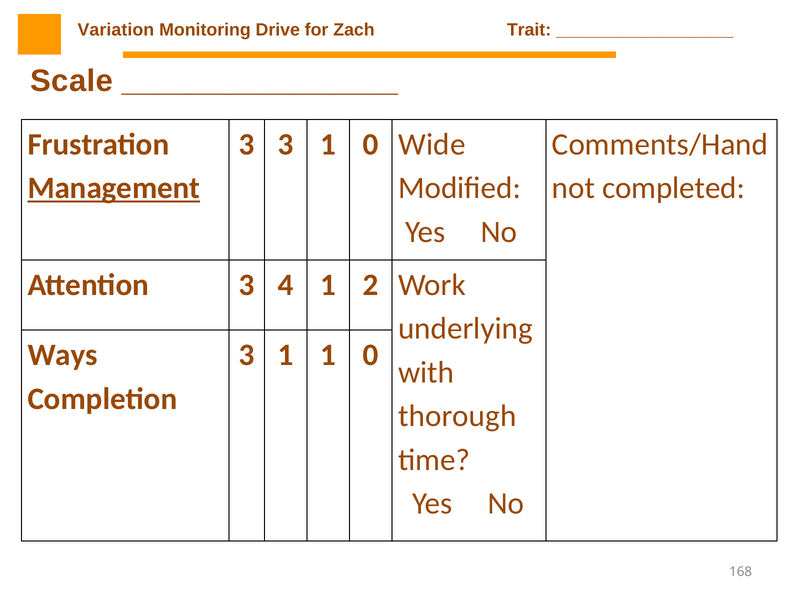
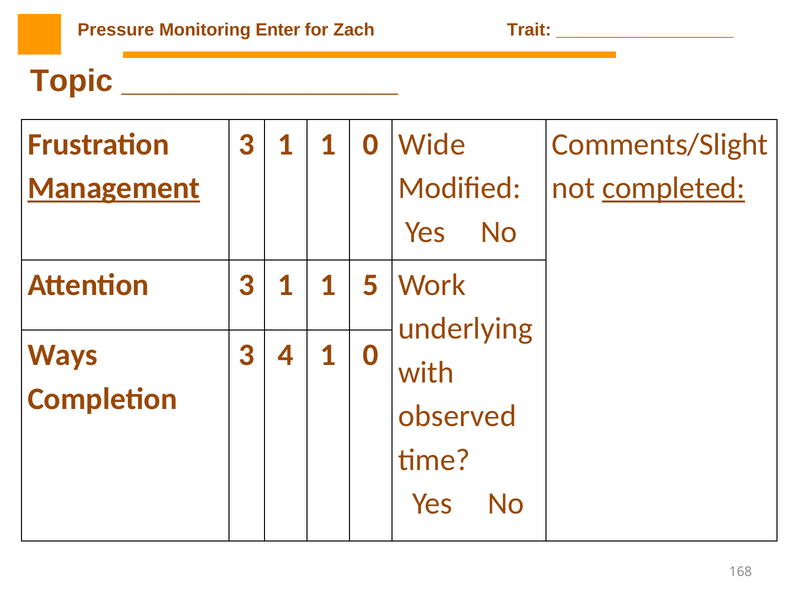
Variation: Variation -> Pressure (116, 30)
Drive: Drive -> Enter (278, 30)
Scale: Scale -> Topic (72, 81)
3: 3 -> 1 (286, 144)
Comments/Hand: Comments/Hand -> Comments/Slight (660, 144)
completed underline: none -> present (673, 188)
Attention 3 4: 4 -> 1 (286, 285)
2: 2 -> 5 (371, 285)
1: 1 -> 4 (286, 355)
thorough: thorough -> observed (457, 416)
